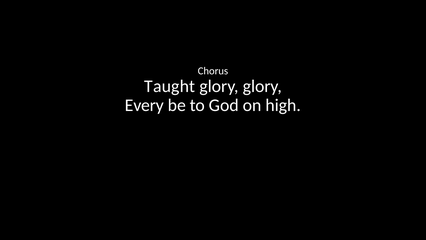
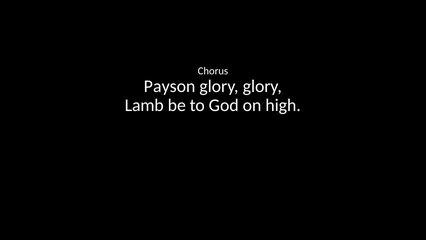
Taught: Taught -> Payson (170, 86)
Every: Every -> Lamb (144, 105)
